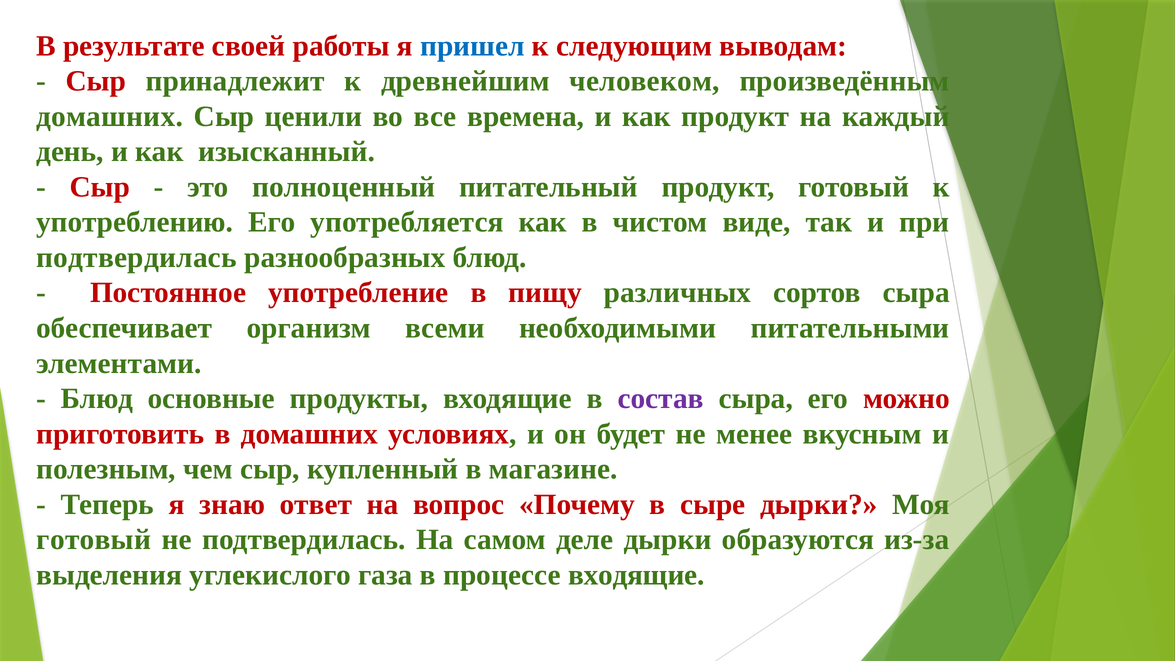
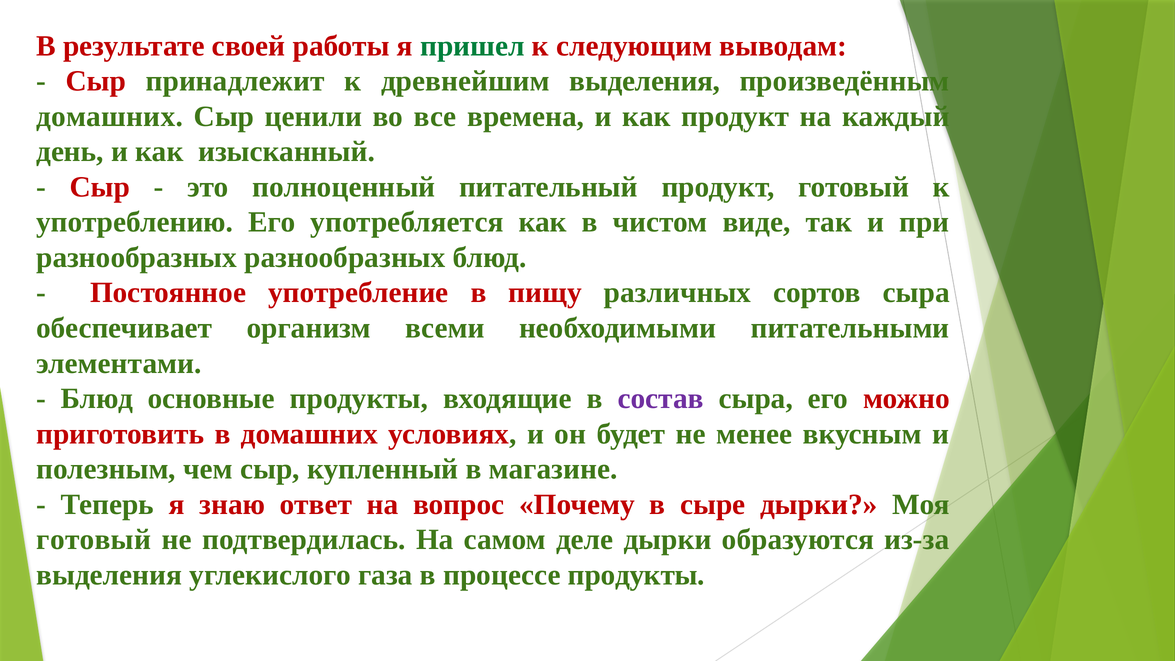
пришел colour: blue -> green (472, 46)
древнейшим человеком: человеком -> выделения (645, 81)
подтвердилась: подтвердилась -> разнообразных (137, 258)
процессе входящие: входящие -> продукты (636, 575)
